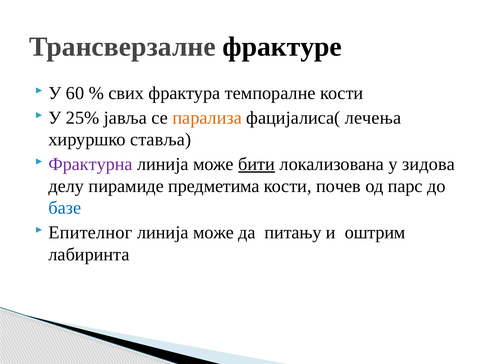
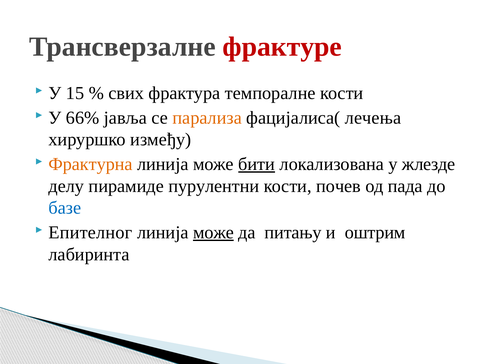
фрактуре colour: black -> red (282, 47)
60: 60 -> 15 (75, 93)
25%: 25% -> 66% (83, 118)
ставља: ставља -> између (161, 140)
Фрактурна colour: purple -> orange (91, 164)
зидова: зидова -> жлезде (429, 164)
предметима: предметима -> пурулентни (214, 186)
парс: парс -> пада (405, 186)
може underline: none -> present (213, 233)
